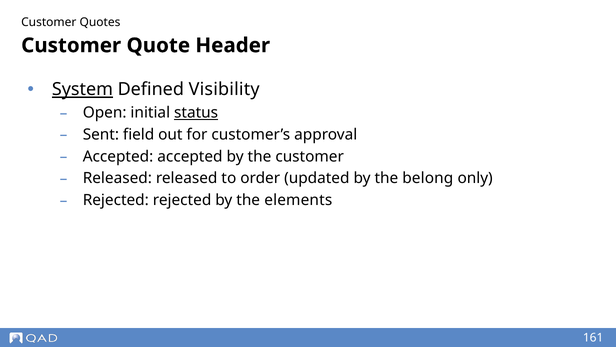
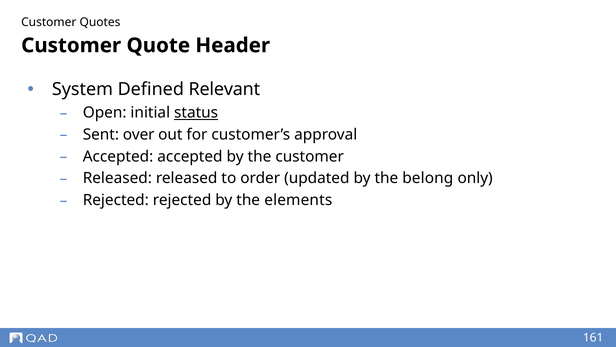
System underline: present -> none (82, 89)
Visibility: Visibility -> Relevant (224, 89)
field: field -> over (139, 134)
